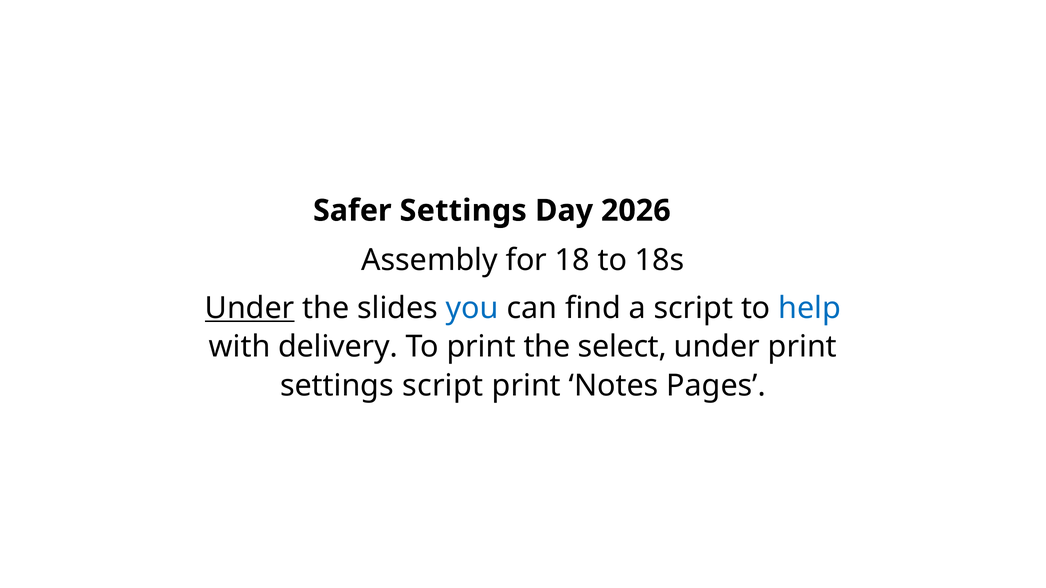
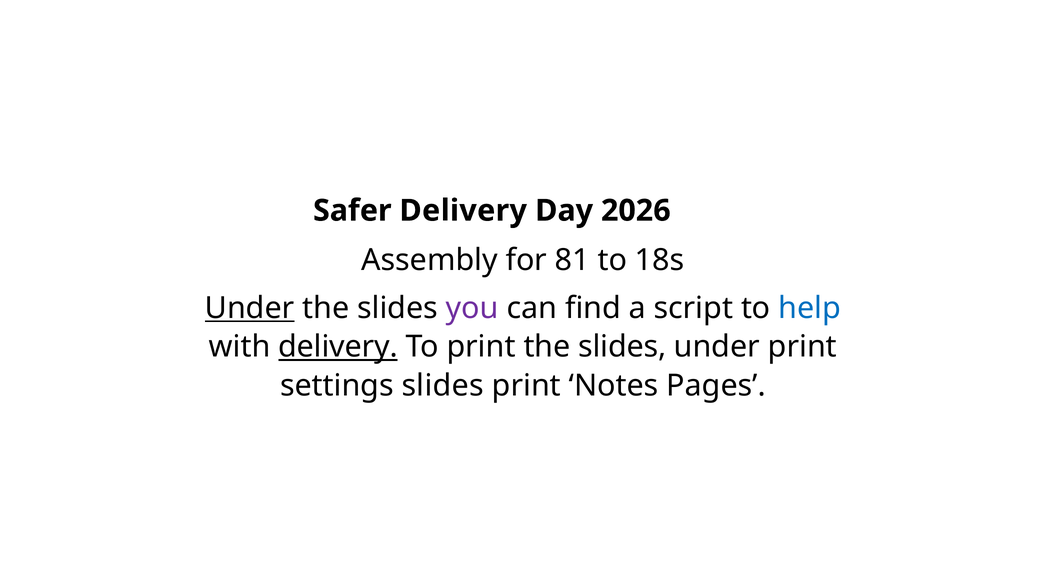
Safer Settings: Settings -> Delivery (463, 211)
18: 18 -> 81 (572, 260)
you colour: blue -> purple (472, 308)
delivery underline: none -> present (338, 347)
print the select: select -> slides (622, 347)
settings script: script -> slides (443, 386)
